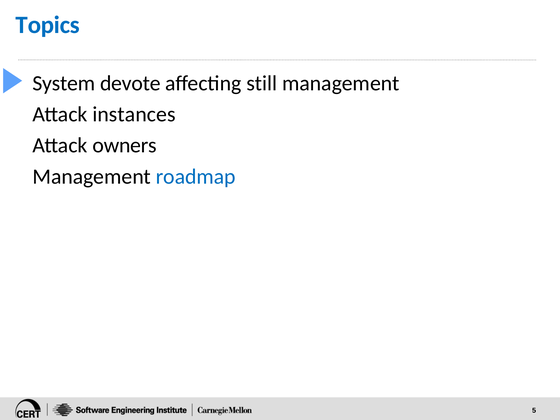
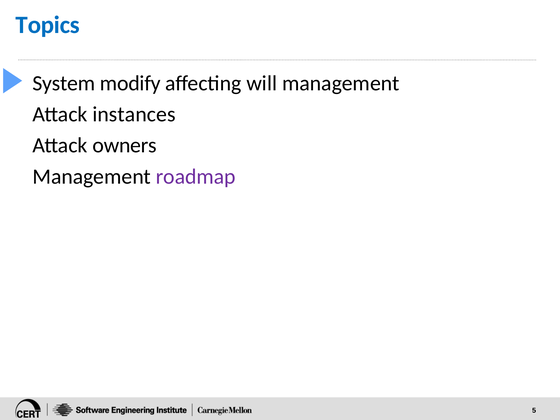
devote: devote -> modify (130, 83)
still: still -> will (262, 83)
roadmap colour: blue -> purple (196, 177)
